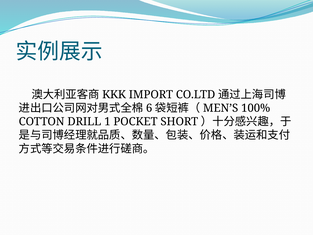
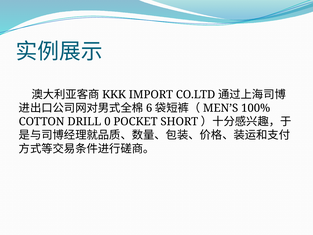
1: 1 -> 0 (107, 122)
